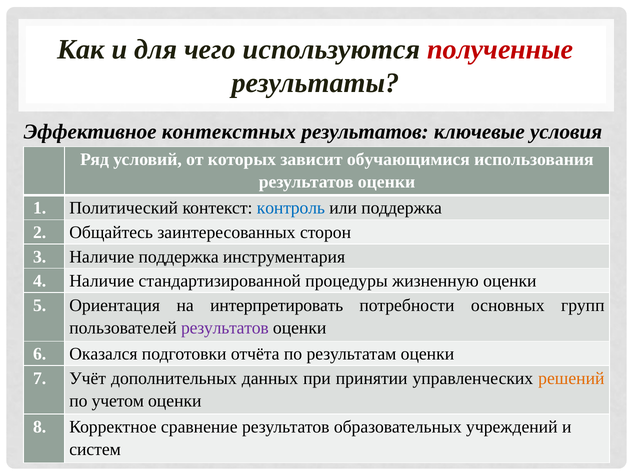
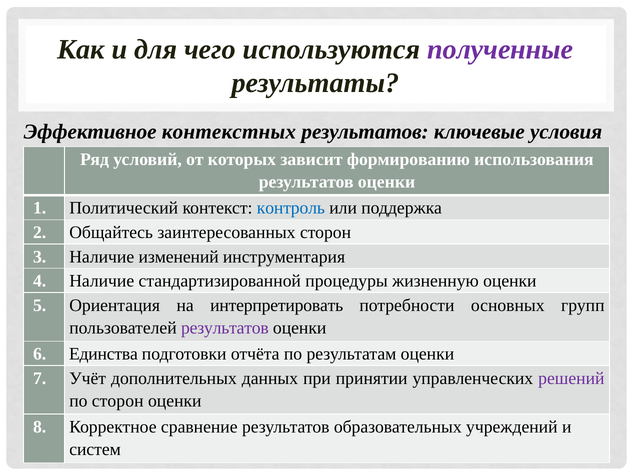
полученные colour: red -> purple (500, 49)
обучающимися: обучающимися -> формированию (408, 159)
Наличие поддержка: поддержка -> изменений (179, 257)
Оказался: Оказался -> Единства (103, 354)
решений colour: orange -> purple (571, 378)
по учетом: учетом -> сторон (118, 401)
